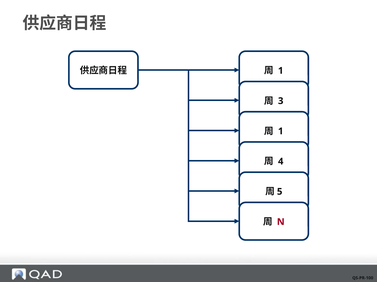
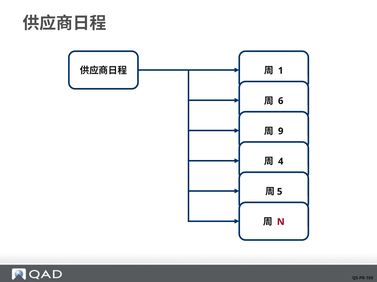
3: 3 -> 6 (281, 101)
1: 1 -> 9 (281, 132)
